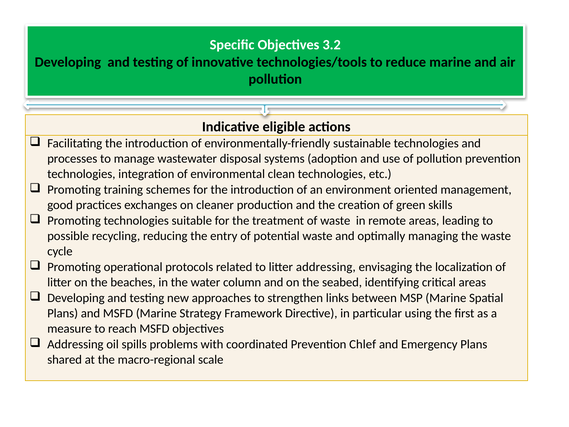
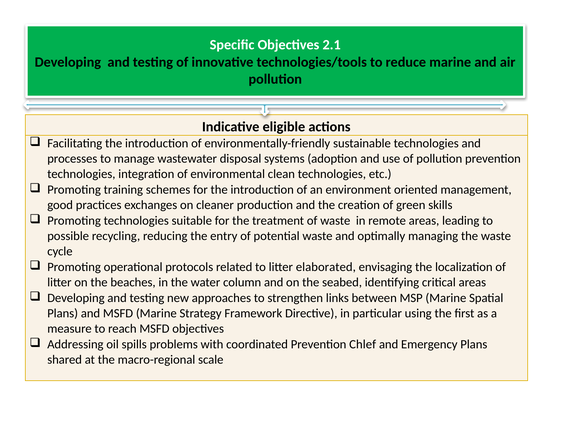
3.2: 3.2 -> 2.1 (332, 45)
litter addressing: addressing -> elaborated (326, 267)
